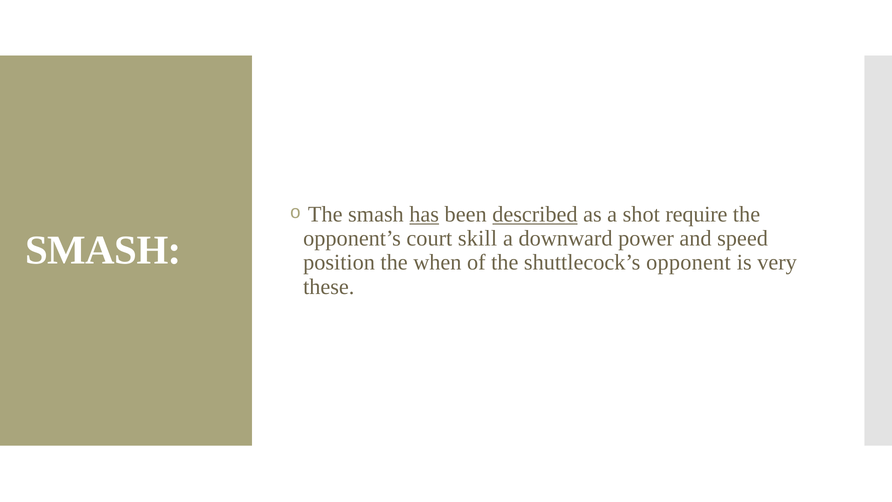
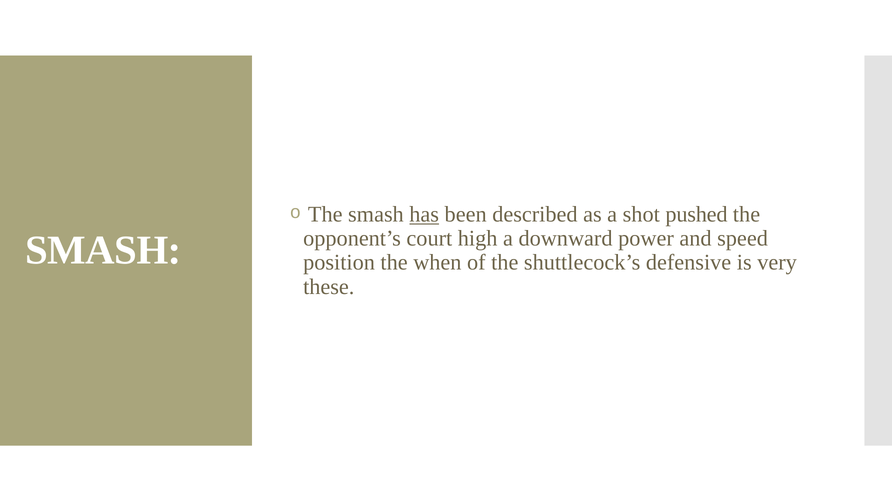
described underline: present -> none (535, 214)
require: require -> pushed (696, 214)
skill: skill -> high (478, 238)
opponent: opponent -> defensive (689, 262)
